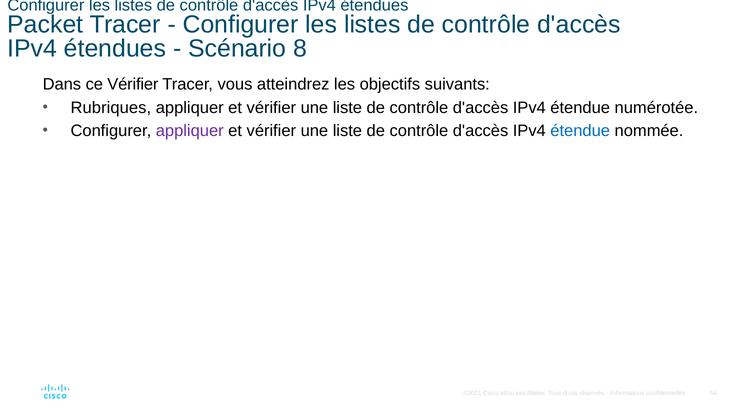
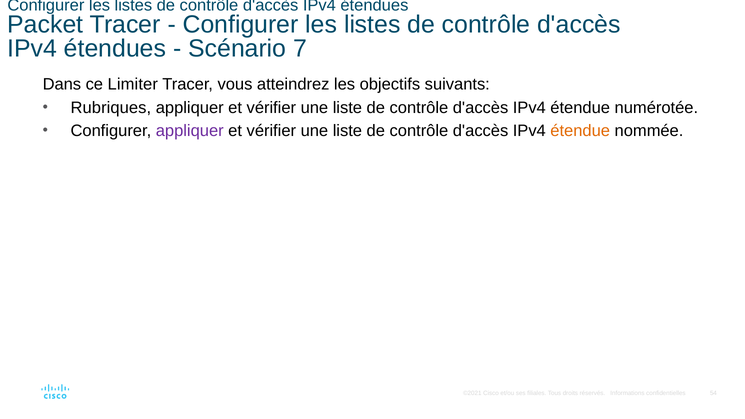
8: 8 -> 7 (300, 49)
ce Vérifier: Vérifier -> Limiter (133, 84)
étendue colour: blue -> orange (580, 131)
